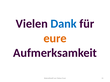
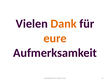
Dank colour: blue -> orange (64, 24)
